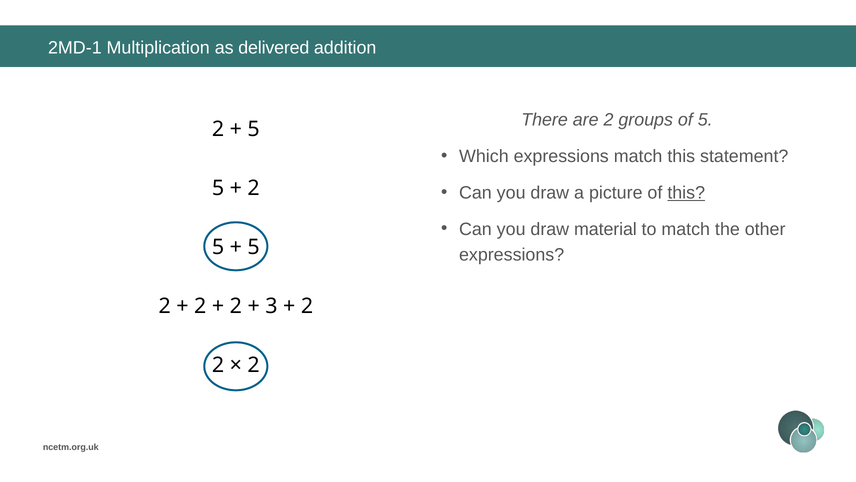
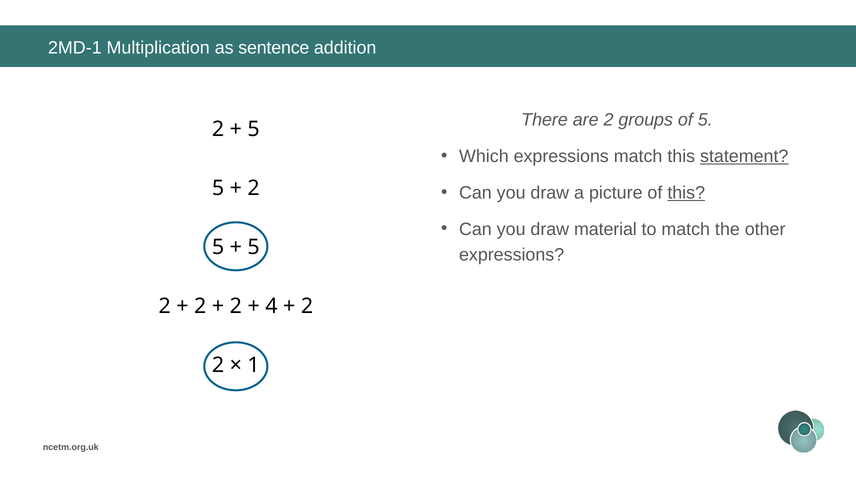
delivered: delivered -> sentence (274, 48)
statement underline: none -> present (744, 156)
3: 3 -> 4 (271, 306)
2: 2 -> 1 (254, 365)
